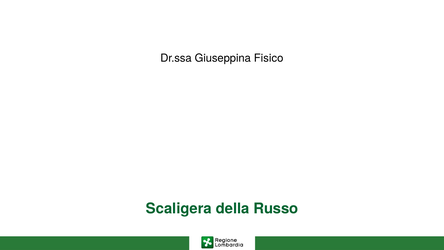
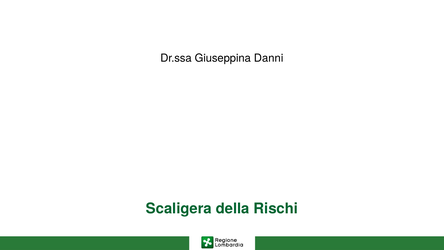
Fisico: Fisico -> Danni (269, 58)
Russo: Russo -> Rischi (276, 208)
